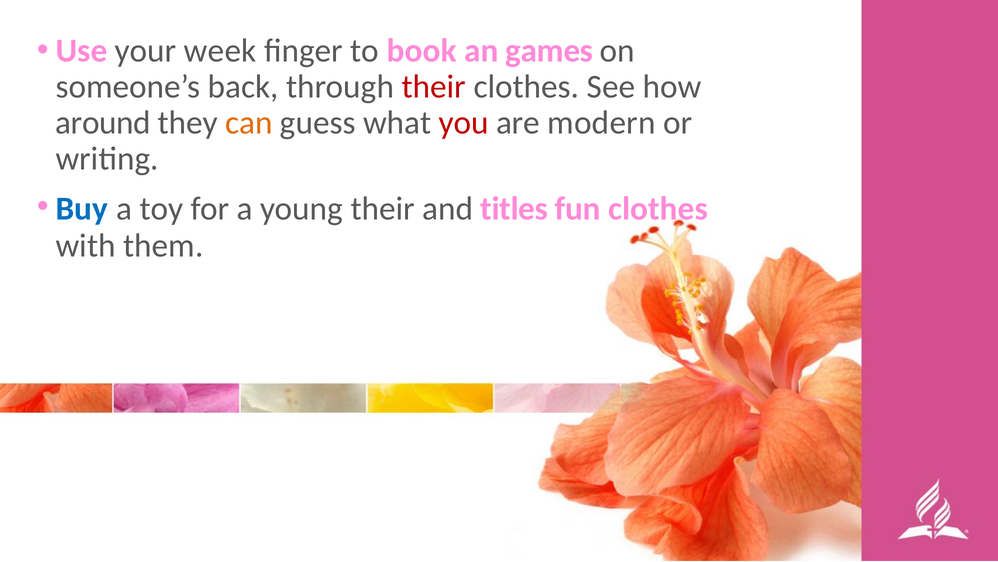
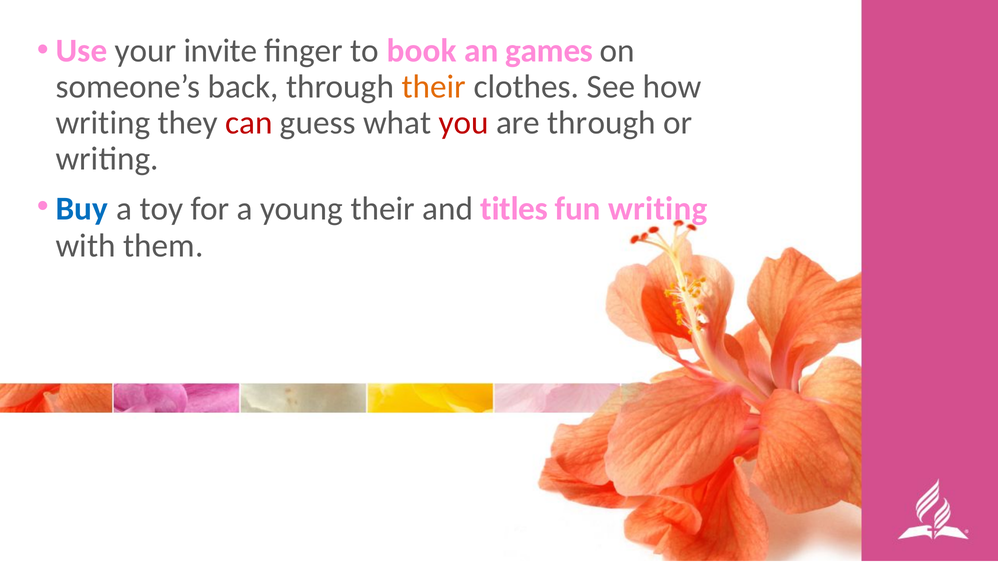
week: week -> invite (220, 51)
their colour: red -> orange (434, 87)
around: around -> writing (103, 123)
can colour: orange -> red (249, 123)
are modern: modern -> through (602, 123)
fun clothes: clothes -> writing (658, 208)
